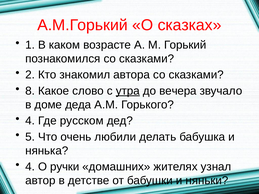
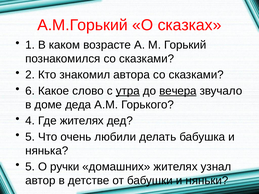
8: 8 -> 6 (30, 91)
вечера underline: none -> present (178, 91)
Где русском: русском -> жителях (82, 121)
4: 4 -> 5 (30, 167)
